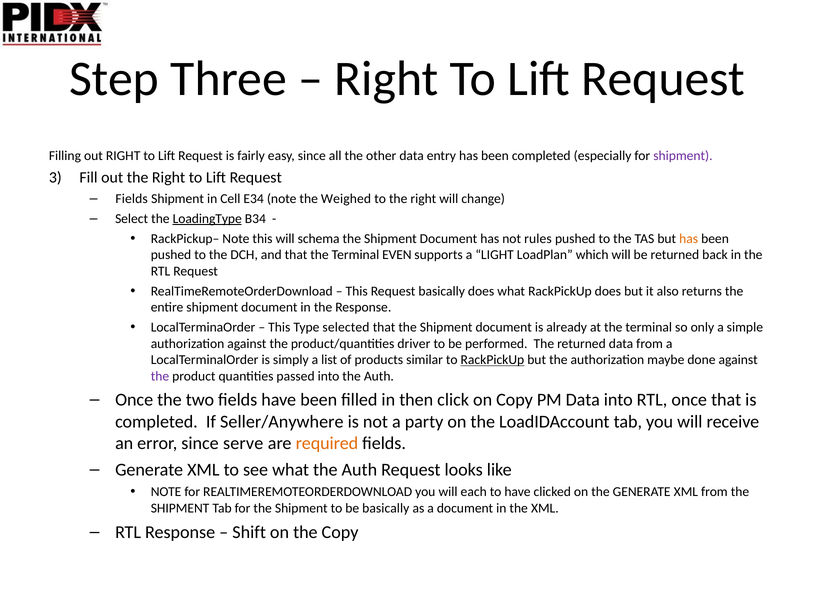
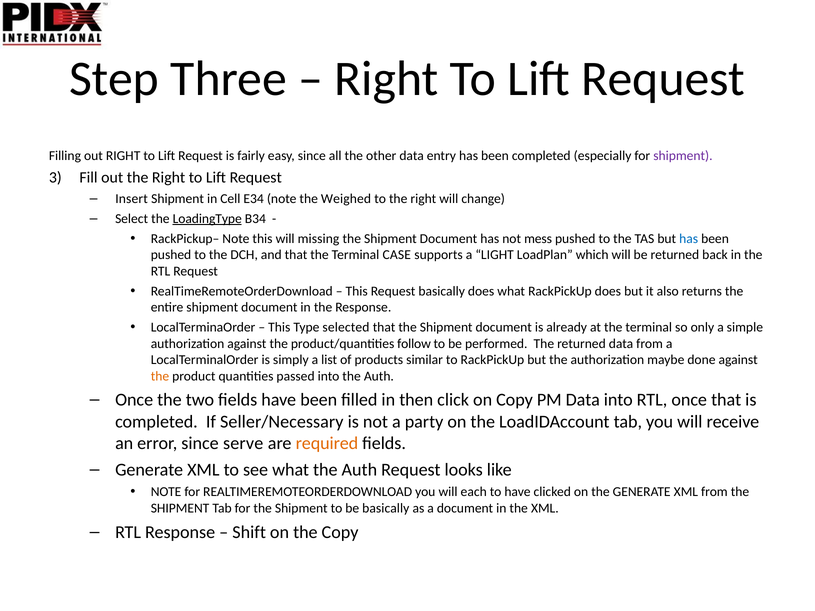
Fields: Fields -> Insert (132, 199)
schema: schema -> missing (319, 239)
rules: rules -> mess (538, 239)
has colour: orange -> blue (689, 239)
EVEN: EVEN -> CASE (397, 255)
driver: driver -> follow (414, 344)
RackPickUp underline: present -> none (492, 360)
the colour: purple -> orange (160, 376)
Seller/Anywhere: Seller/Anywhere -> Seller/Necessary (282, 422)
